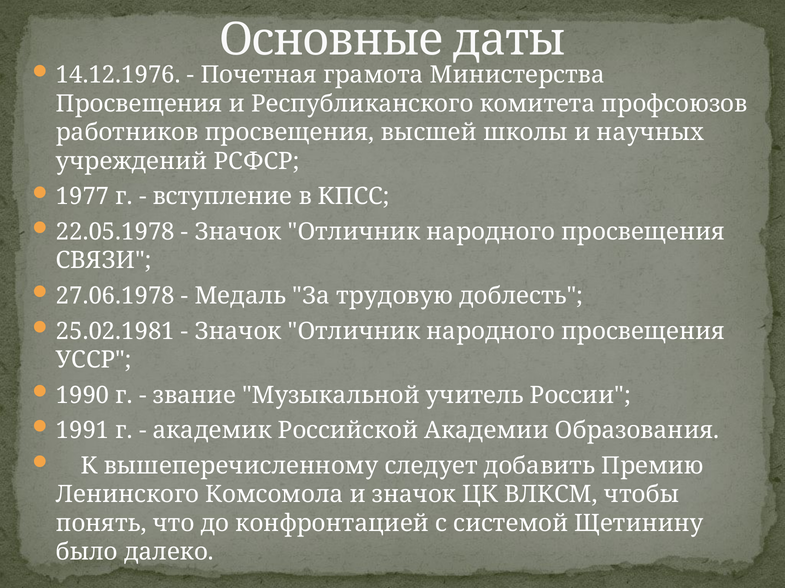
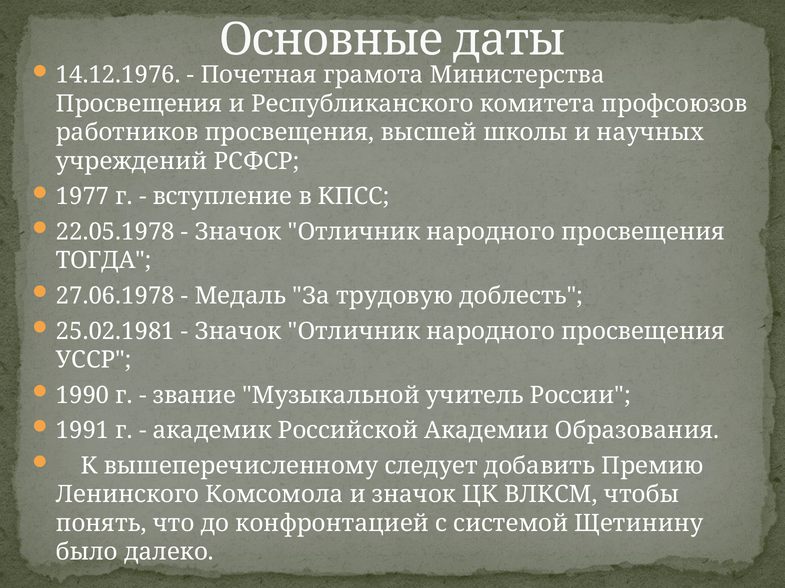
СВЯЗИ: СВЯЗИ -> ТОГДА (104, 261)
